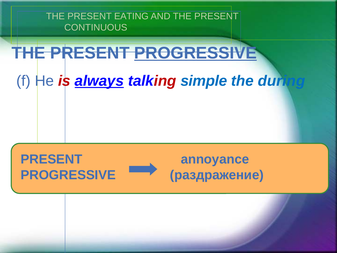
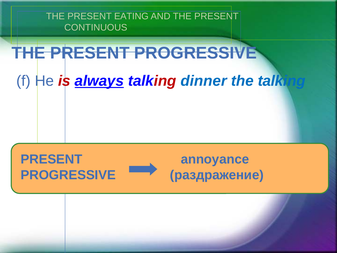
PROGRESSIVE underline: present -> none (196, 53)
simple: simple -> dinner (204, 81)
the during: during -> talking (282, 81)
